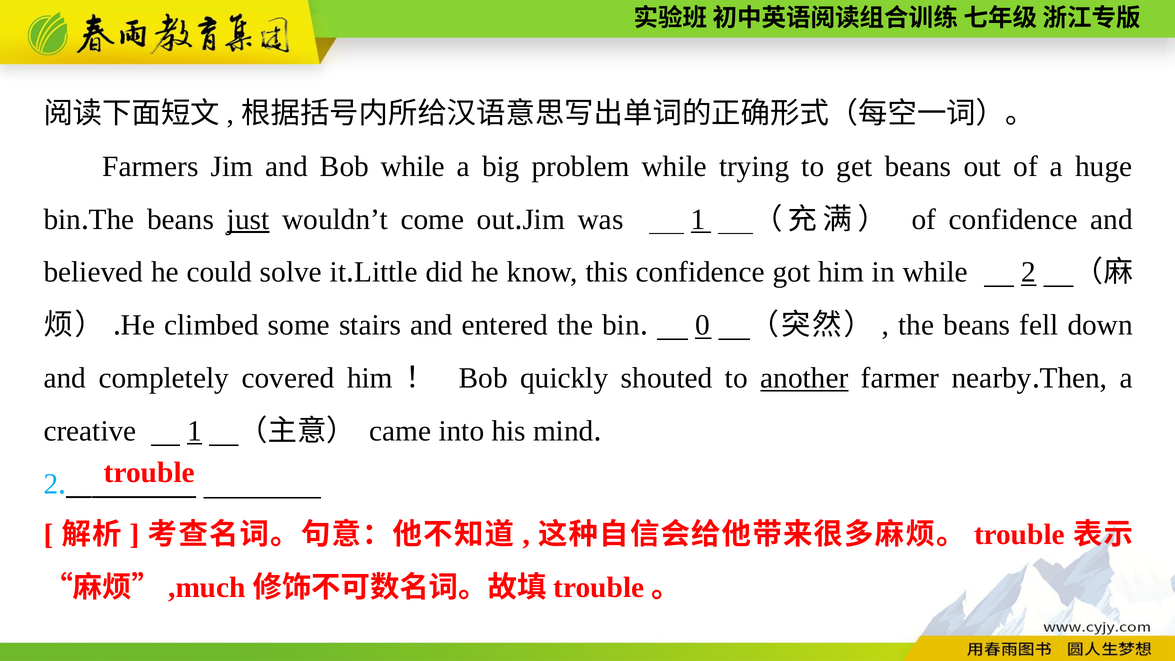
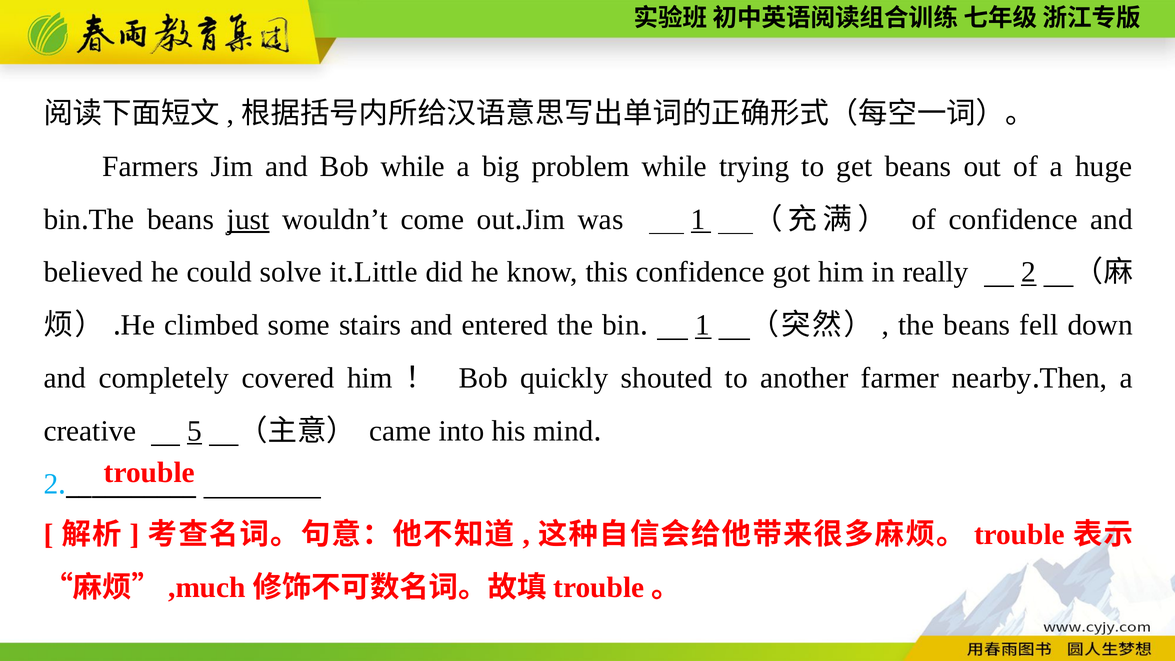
in while: while -> really (935, 272)
0: 0 -> 1 (703, 325)
another underline: present -> none (804, 378)
creative 1: 1 -> 5 (195, 431)
